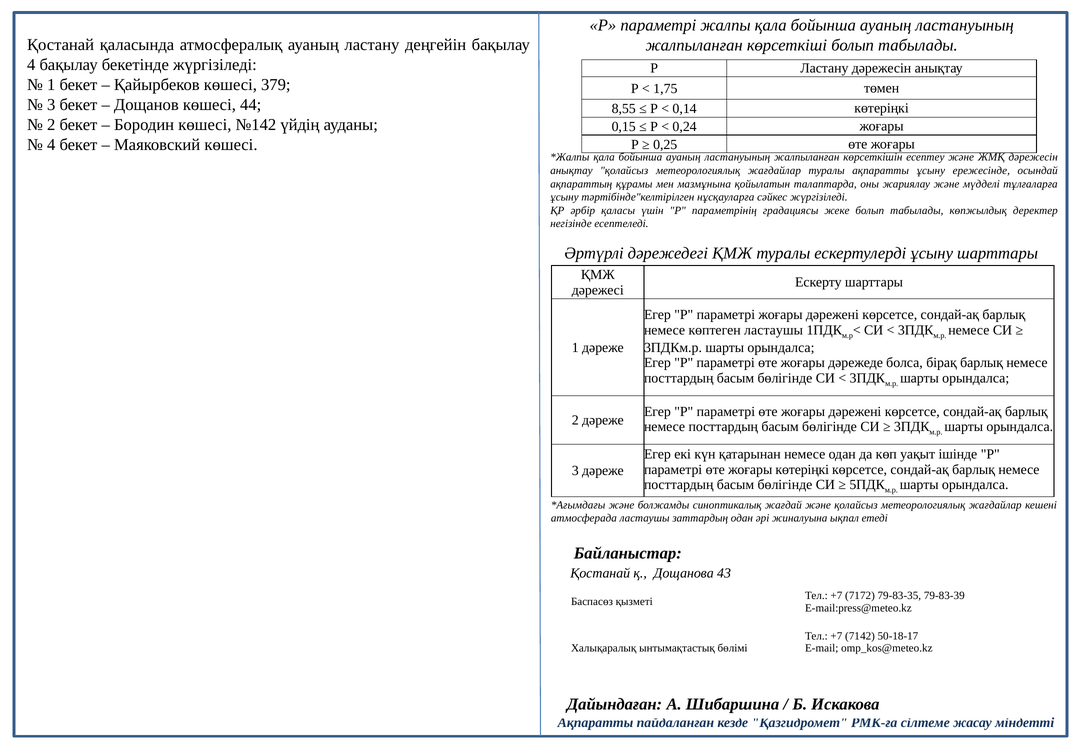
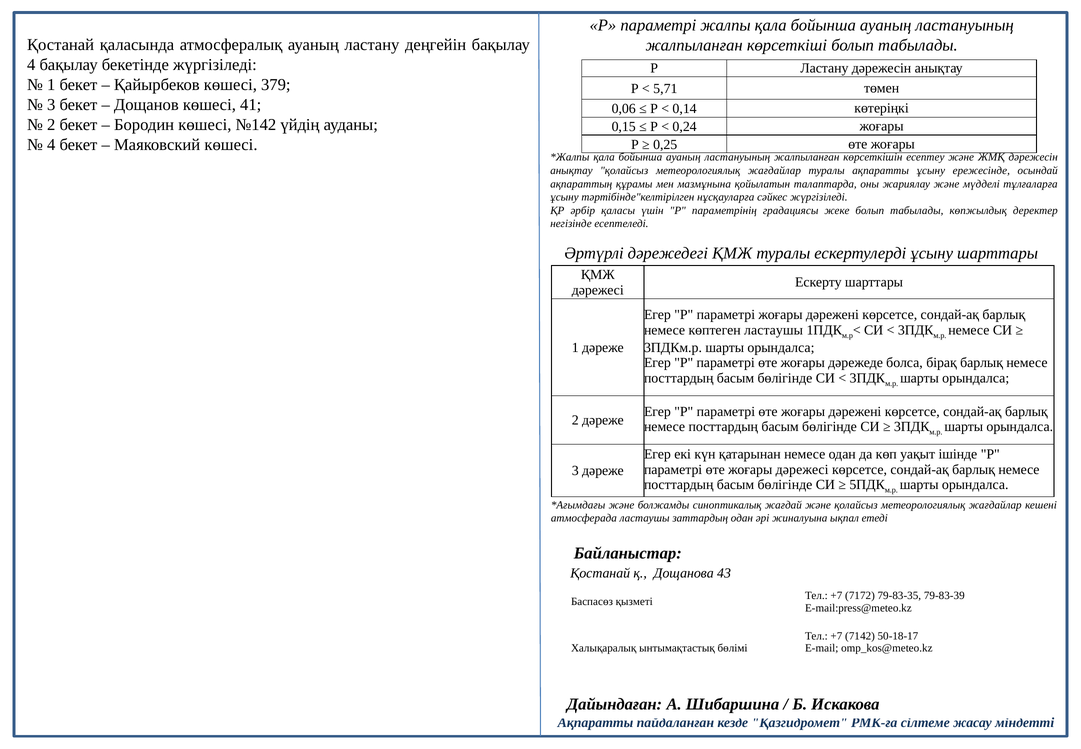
1,75: 1,75 -> 5,71 (665, 88)
44: 44 -> 41 (251, 105)
8,55: 8,55 -> 0,06 (624, 109)
жоғары көтеріңкі: көтеріңкі -> дәрежесі (802, 469)
